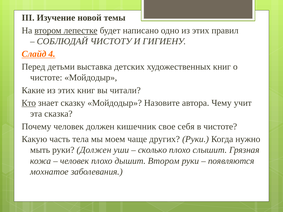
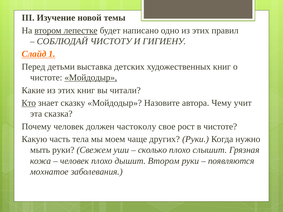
4: 4 -> 1 (52, 54)
Мойдодыр underline: none -> present (91, 78)
кишечник: кишечник -> частоколу (136, 127)
себя: себя -> рост (186, 127)
руки Должен: Должен -> Свежем (94, 150)
